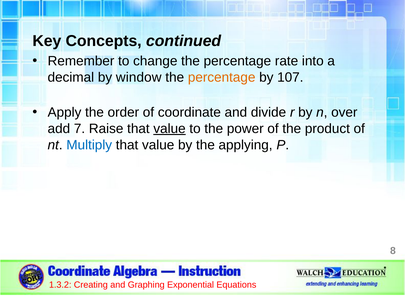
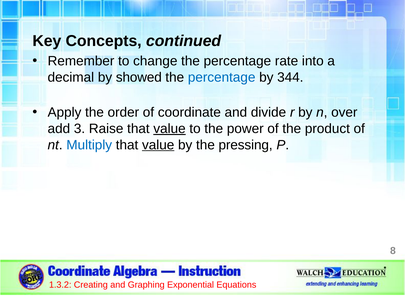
window: window -> showed (139, 77)
percentage colour: orange -> blue (222, 77)
107: 107 -> 344 (290, 77)
7: 7 -> 3 (80, 129)
value underline: none -> present (158, 145)
applying: applying -> pressing (246, 145)
